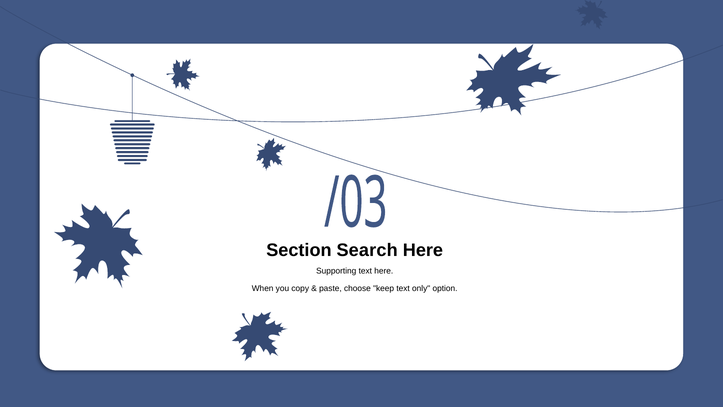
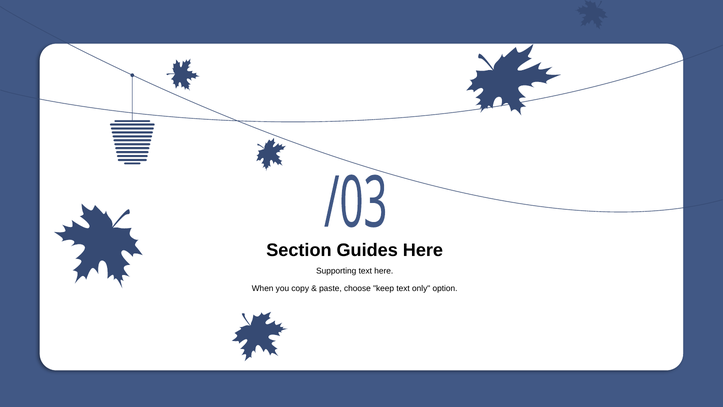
Search: Search -> Guides (367, 250)
